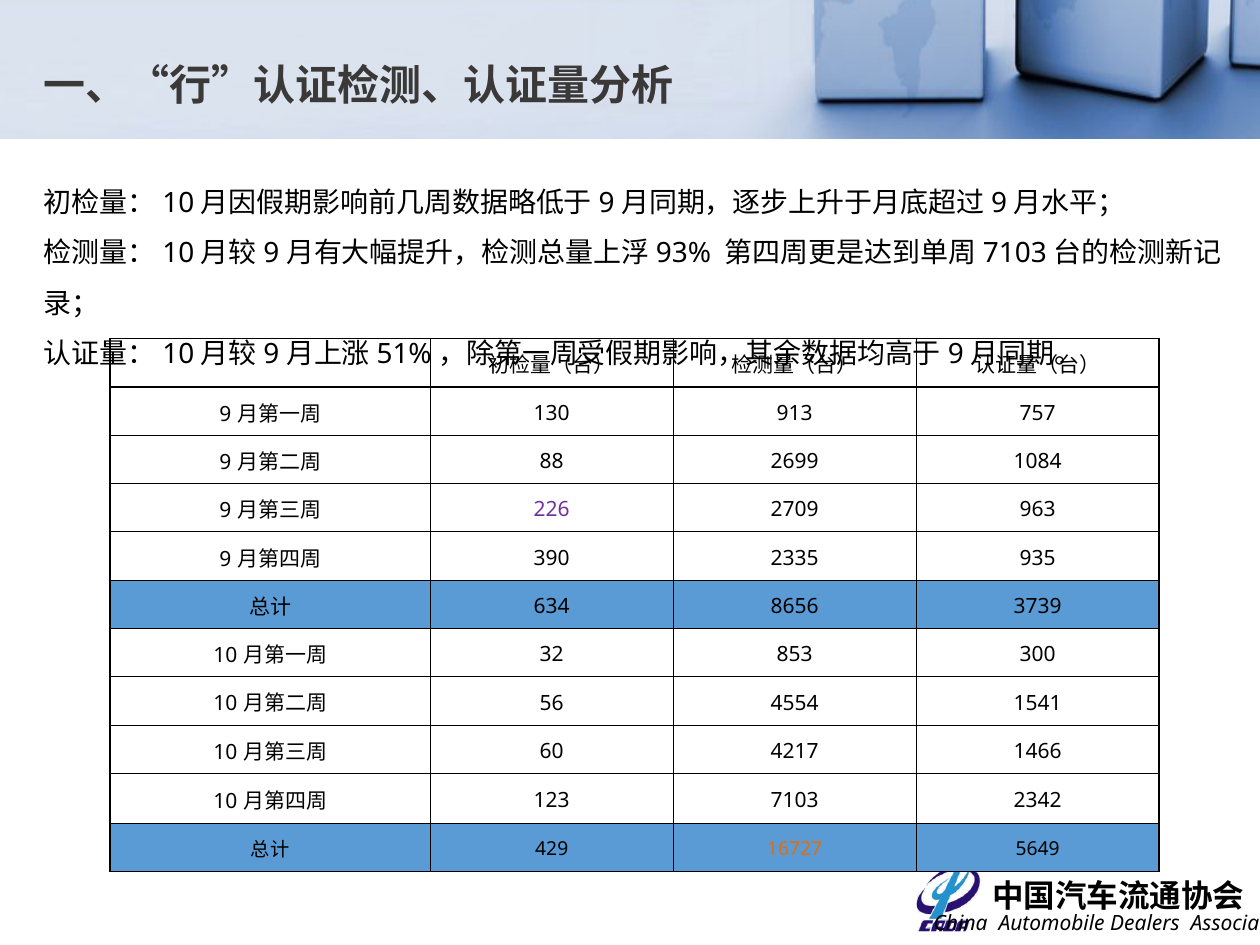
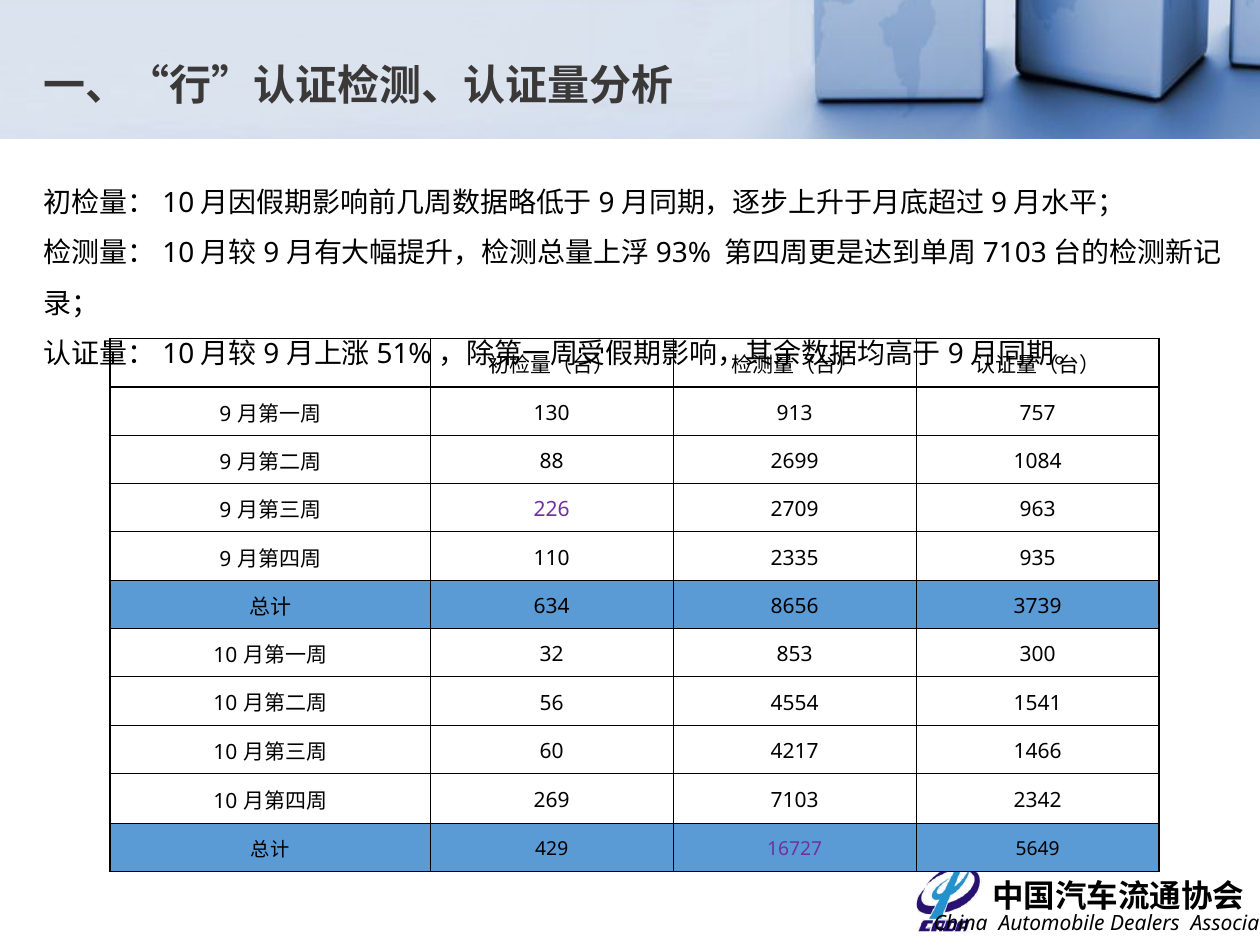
390: 390 -> 110 (552, 558)
123: 123 -> 269 (552, 801)
16727 colour: orange -> purple (795, 850)
